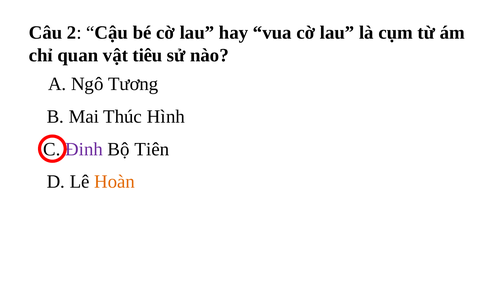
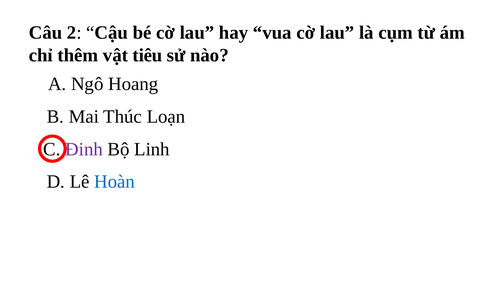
quan: quan -> thêm (78, 55)
Tương: Tương -> Hoang (133, 84)
Hình: Hình -> Loạn (166, 117)
Tiên: Tiên -> Linh (152, 149)
Hoàn colour: orange -> blue (115, 182)
